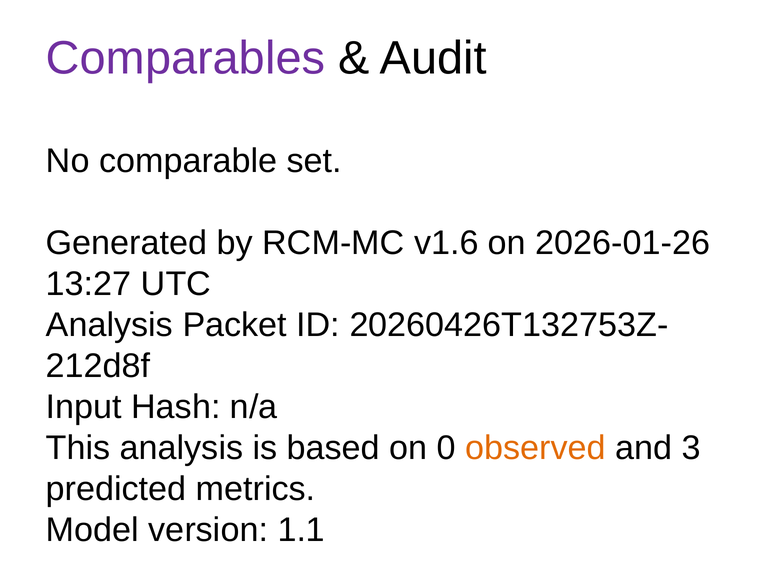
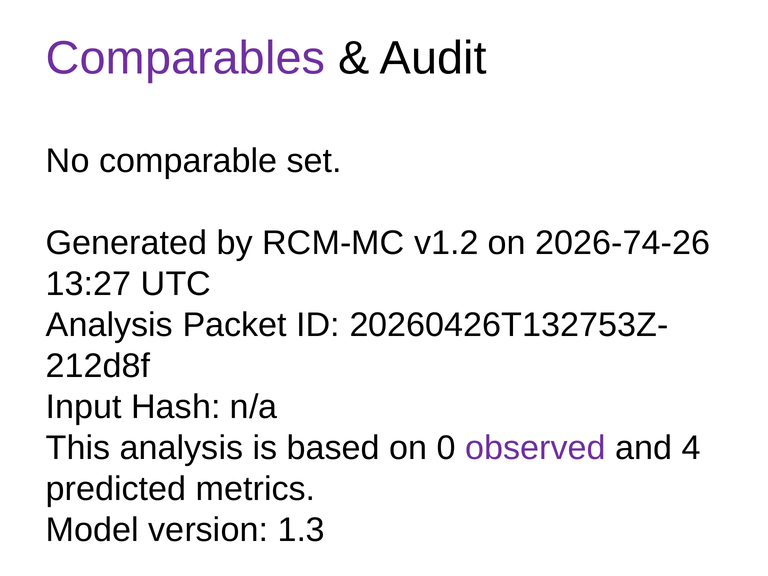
v1.6: v1.6 -> v1.2 (446, 243)
2026-01-26: 2026-01-26 -> 2026-74-26 (623, 243)
observed colour: orange -> purple (535, 448)
3: 3 -> 4 (691, 448)
1.1: 1.1 -> 1.3 (301, 530)
